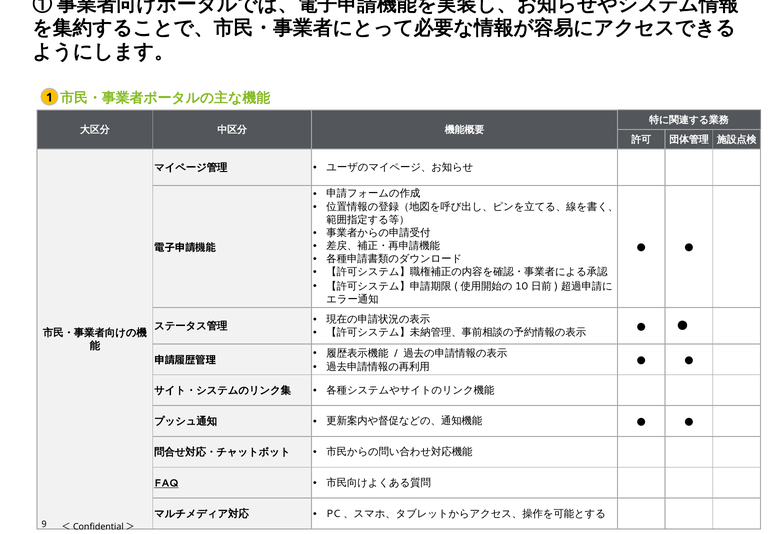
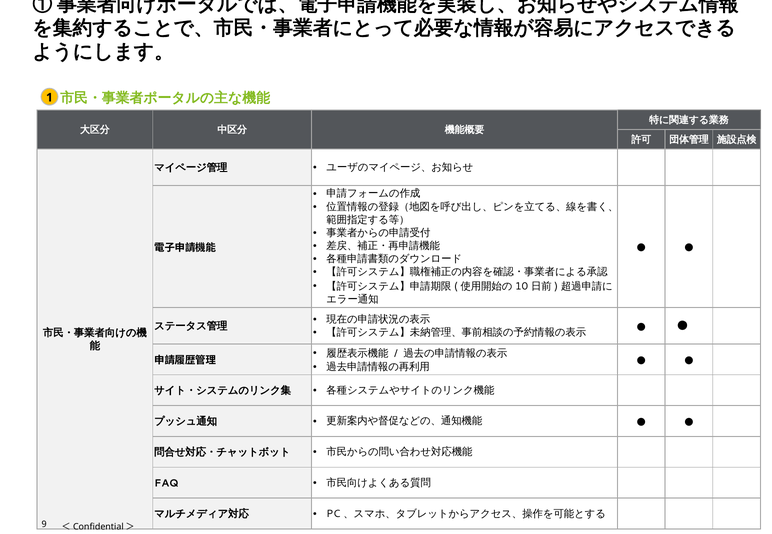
FAQ underline: present -> none (166, 484)
